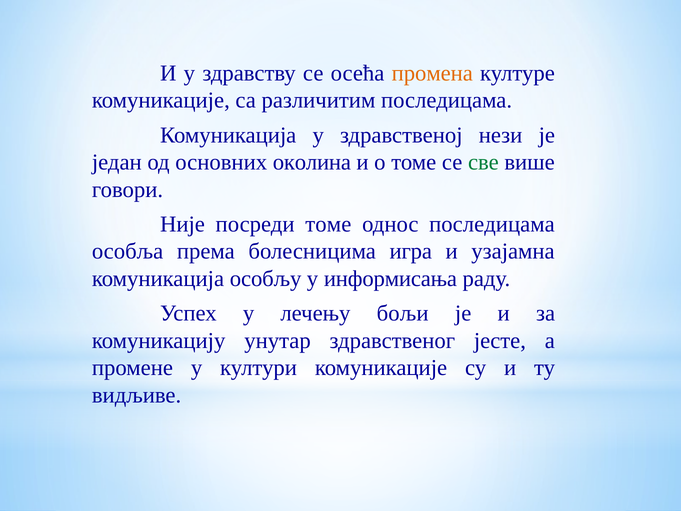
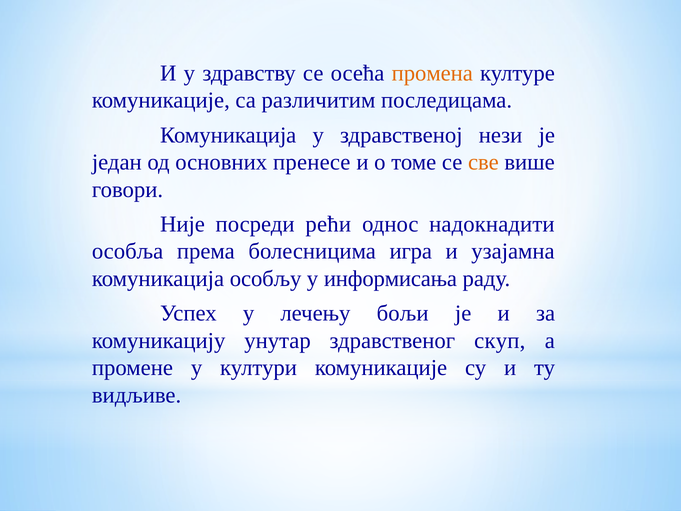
околина: околина -> пренесе (312, 162)
све colour: green -> orange (483, 162)
посреди томе: томе -> рећи (328, 224)
однос последицама: последицама -> надокнадити (492, 224)
јесте: јесте -> скуп (500, 340)
